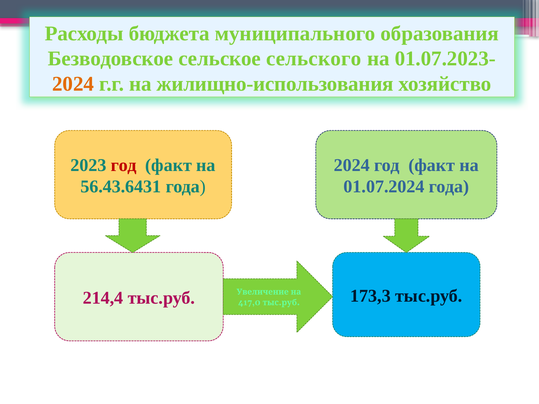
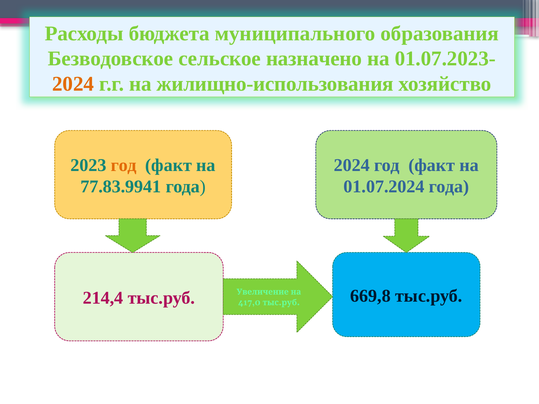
сельского: сельского -> назначено (314, 59)
год colour: red -> orange (124, 165)
56.43.6431: 56.43.6431 -> 77.83.9941 (121, 187)
173,3: 173,3 -> 669,8 (370, 296)
